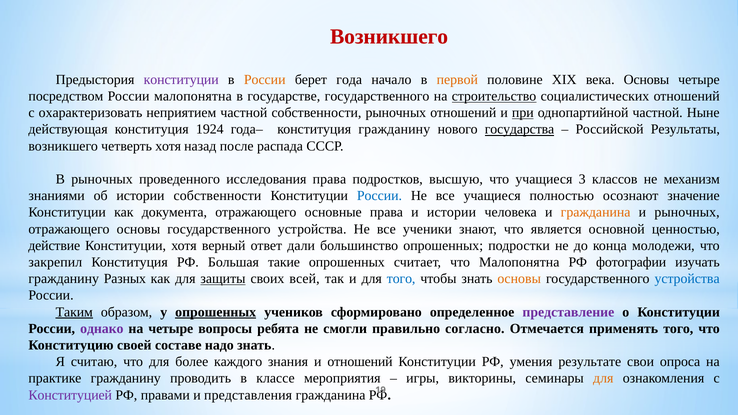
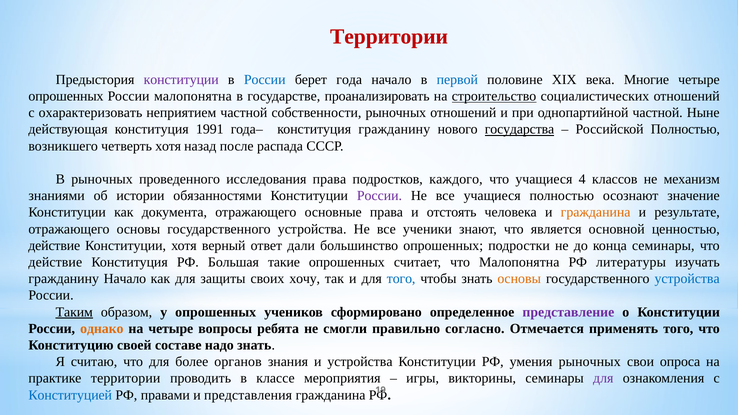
Возникшего: Возникшего -> Территории (389, 37)
России colour: orange -> blue (265, 80)
первой colour: orange -> blue (457, 80)
века Основы: Основы -> Многие (646, 80)
посредством: посредством -> опрошенных (66, 96)
государстве государственного: государственного -> проанализировать (377, 96)
при underline: present -> none (523, 113)
1924: 1924 -> 1991 (210, 129)
Российской Результаты: Результаты -> Полностью (685, 129)
высшую: высшую -> каждого (456, 179)
3: 3 -> 4 (582, 179)
истории собственности: собственности -> обязанностями (218, 196)
России colour: blue -> purple (379, 196)
и истории: истории -> отстоять (452, 212)
и рыночных: рыночных -> результате (687, 212)
конца молодежи: молодежи -> семинары (663, 246)
закрепил: закрепил -> действие (55, 262)
фотографии: фотографии -> литературы (631, 262)
гражданину Разных: Разных -> Начало (125, 279)
защиты underline: present -> none (223, 279)
всей: всей -> хочу (305, 279)
опрошенных underline: present -> none (216, 312)
однако colour: purple -> orange (102, 329)
каждого: каждого -> органов (238, 362)
и отношений: отношений -> устройства (360, 362)
умения результате: результате -> рыночных (590, 362)
практике гражданину: гражданину -> территории (126, 379)
для colour: orange -> purple (603, 379)
Конституцией colour: purple -> blue (70, 395)
